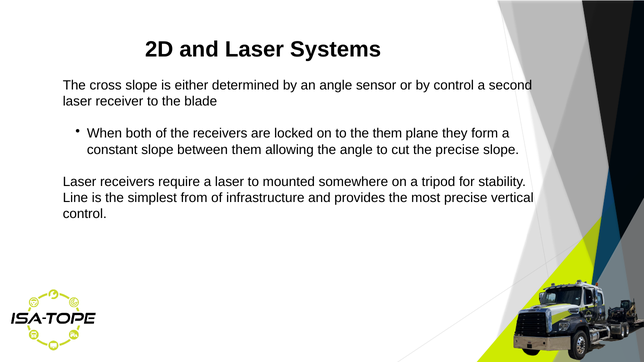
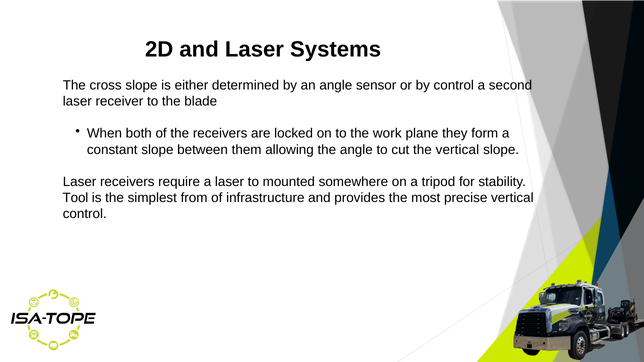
the them: them -> work (387, 134)
the precise: precise -> vertical (457, 150)
Line: Line -> Tool (75, 198)
